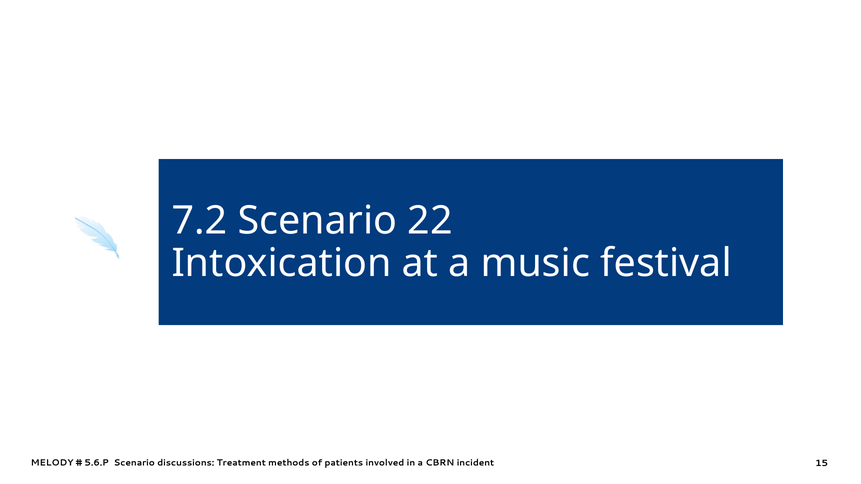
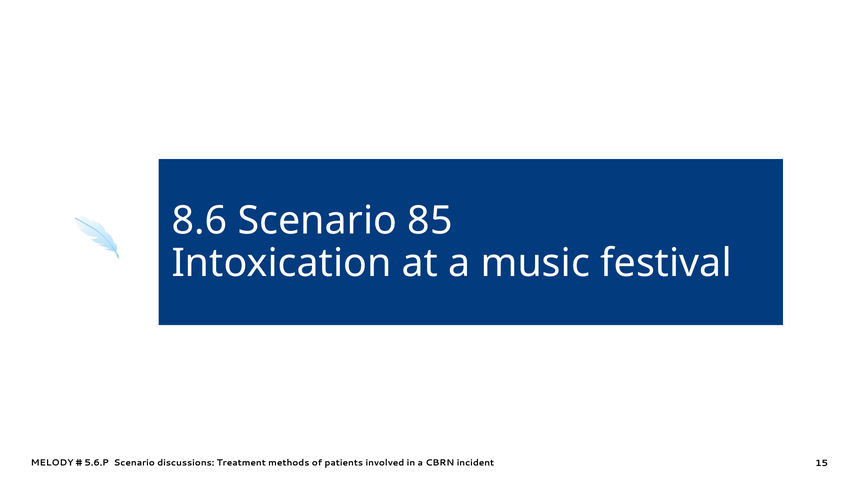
7.2: 7.2 -> 8.6 (199, 221)
22: 22 -> 85 (430, 221)
